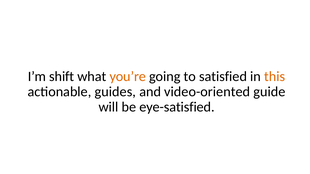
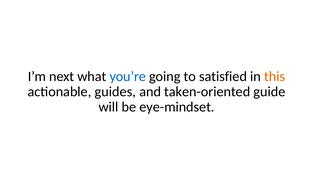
shift: shift -> next (62, 77)
you’re colour: orange -> blue (128, 77)
video-oriented: video-oriented -> taken-oriented (207, 92)
eye-satisfied: eye-satisfied -> eye-mindset (177, 107)
